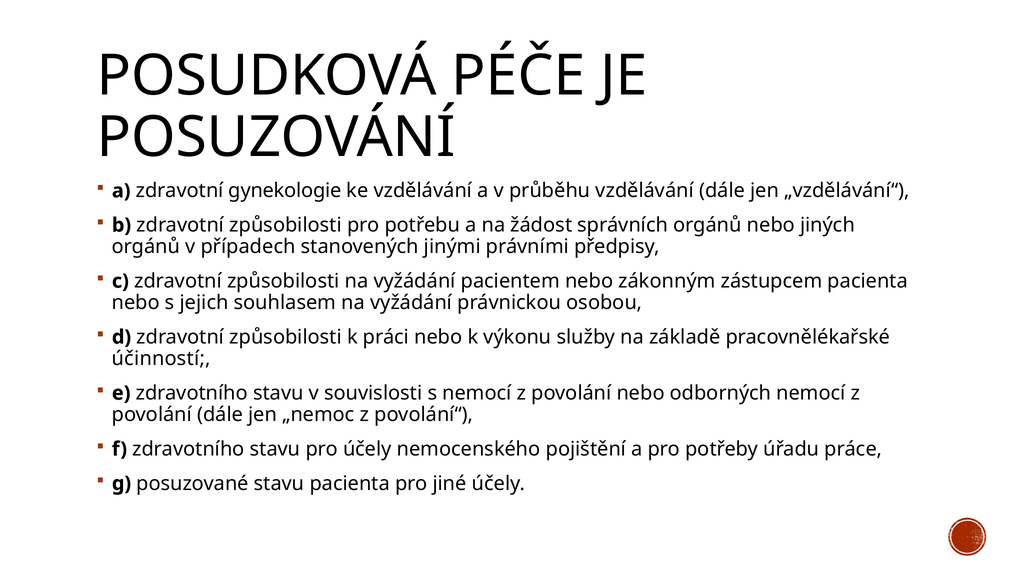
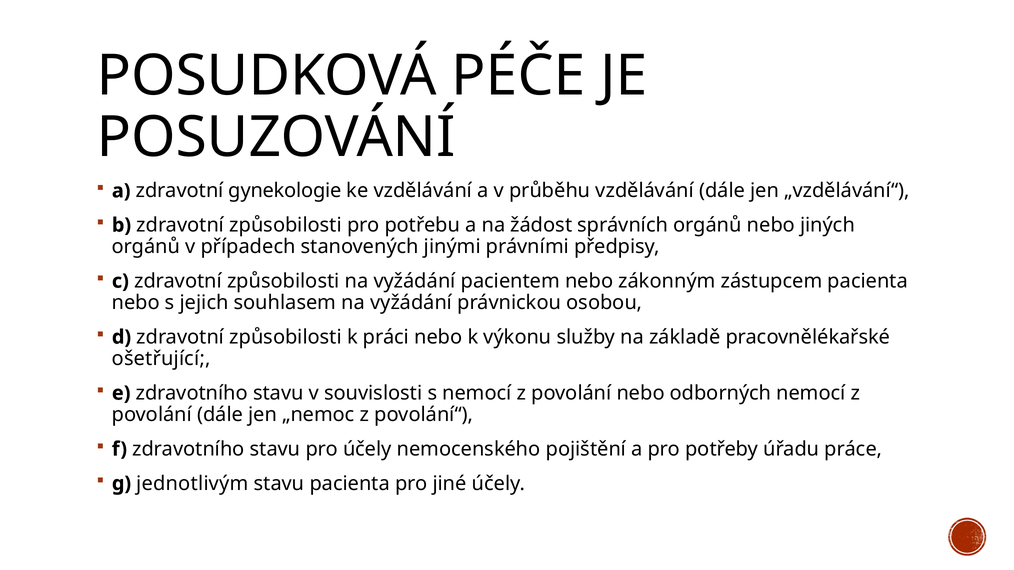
účinností: účinností -> ošetřující (161, 359)
posuzované: posuzované -> jednotlivým (192, 484)
